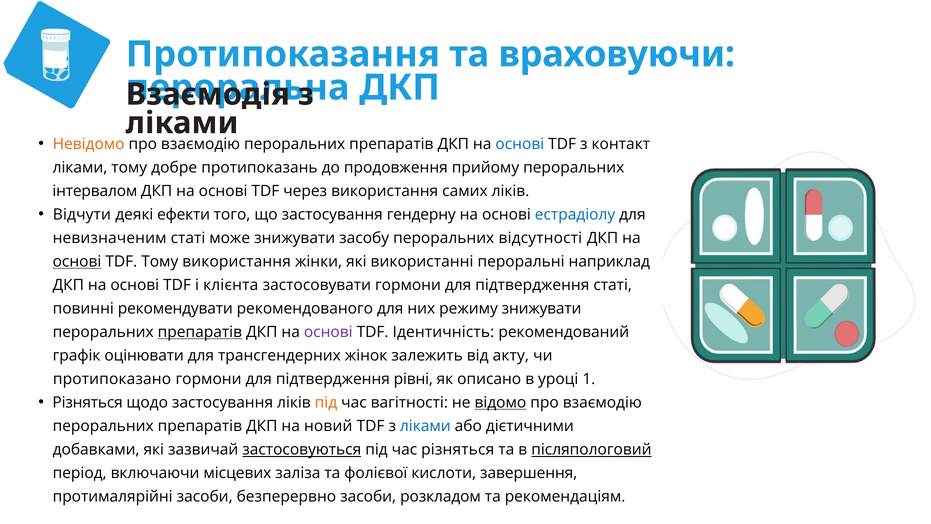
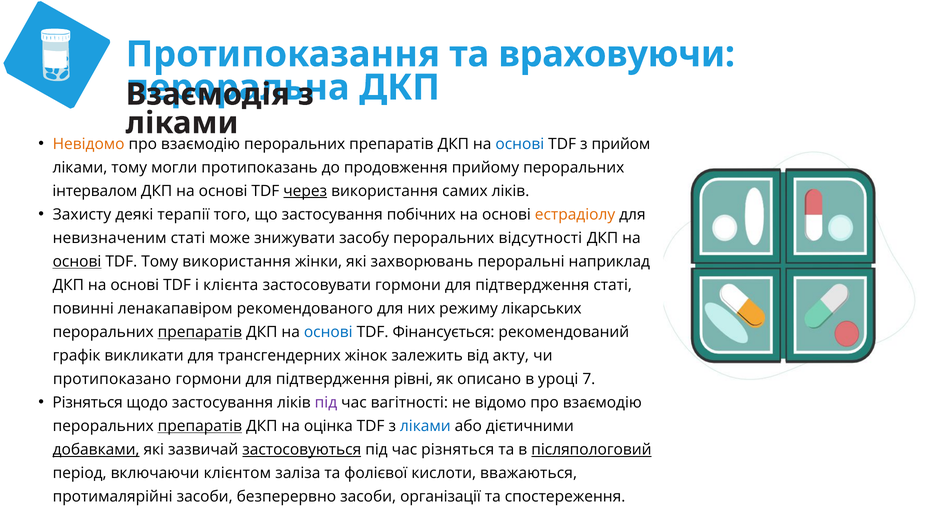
контакт: контакт -> прийом (621, 144)
добре: добре -> могли (174, 167)
через underline: none -> present (305, 191)
Відчути: Відчути -> Захисту (82, 214)
ефекти: ефекти -> терапії (184, 214)
гендерну: гендерну -> побічних (421, 214)
естрадіолу colour: blue -> orange (575, 214)
використанні: використанні -> захворювань (422, 261)
рекомендувати: рекомендувати -> ленакапавіром (175, 308)
режиму знижувати: знижувати -> лікарських (542, 308)
основі colour: purple -> blue (328, 332)
Ідентичність: Ідентичність -> Фінансується (444, 332)
оцінювати: оцінювати -> викликати (144, 355)
1: 1 -> 7 (589, 379)
під colour: orange -> purple (326, 402)
відомо underline: present -> none (500, 402)
препаратів underline: none -> present (200, 426)
новий: новий -> оцінка (328, 426)
добавками underline: none -> present (96, 449)
місцевих: місцевих -> клієнтом (237, 473)
завершення: завершення -> вважаються (529, 473)
розкладом: розкладом -> організації (440, 496)
рекомендаціям: рекомендаціям -> спостереження (565, 496)
